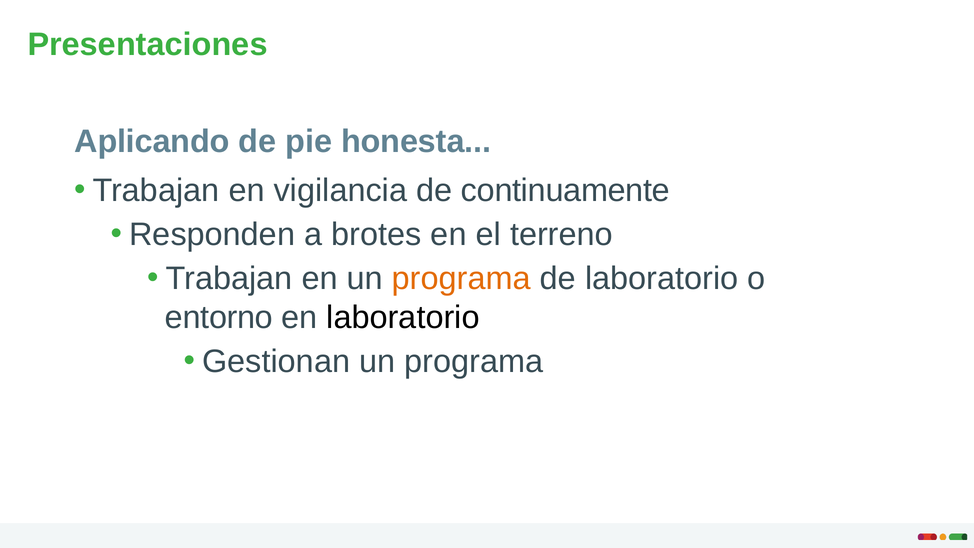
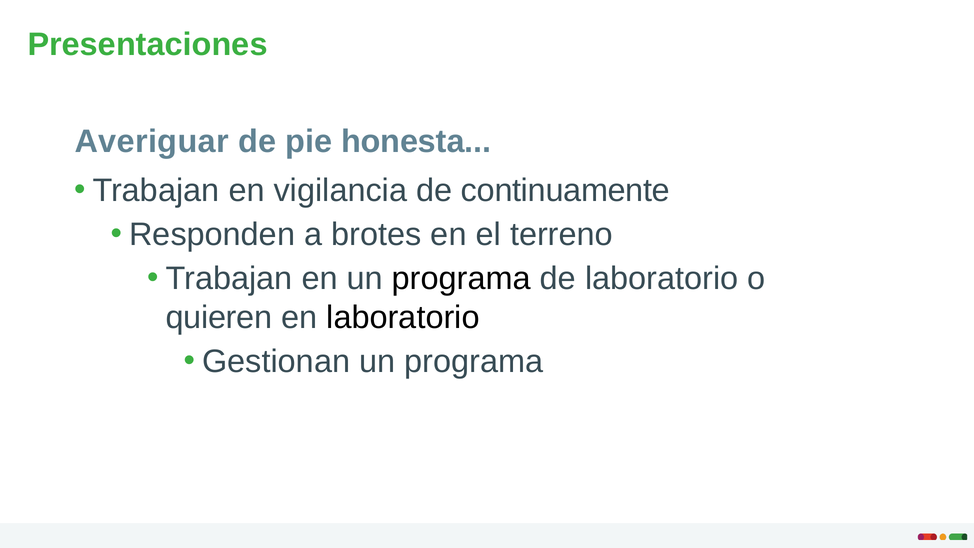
Aplicando: Aplicando -> Averiguar (152, 141)
programa colour: orange -> black (461, 279)
entorno: entorno -> quieren (219, 318)
